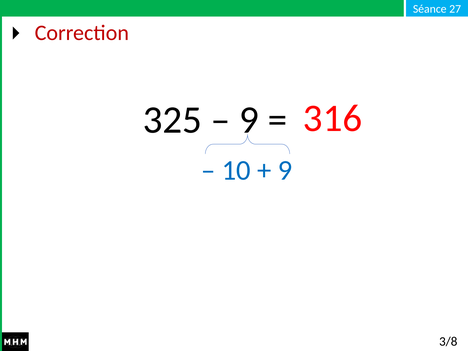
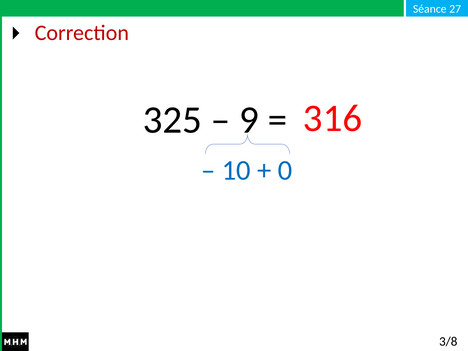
9: 9 -> 0 (285, 170)
